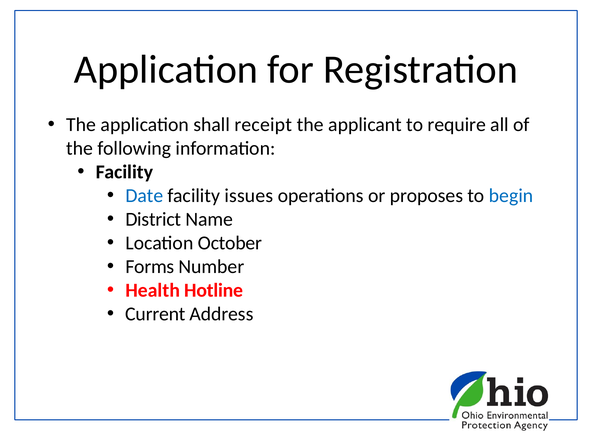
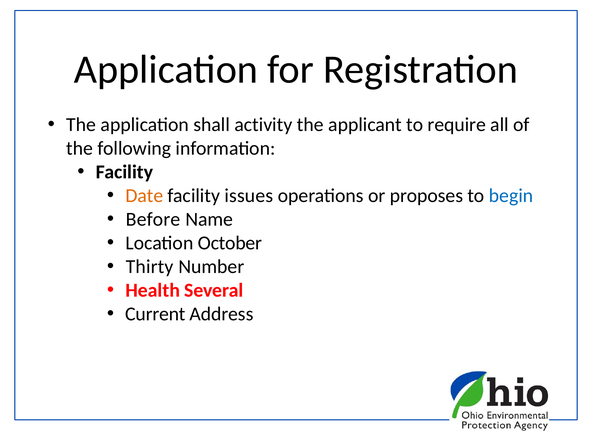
receipt: receipt -> activity (263, 125)
Date colour: blue -> orange (144, 196)
District: District -> Before (153, 219)
Forms: Forms -> Thirty (150, 267)
Hotline: Hotline -> Several (214, 290)
